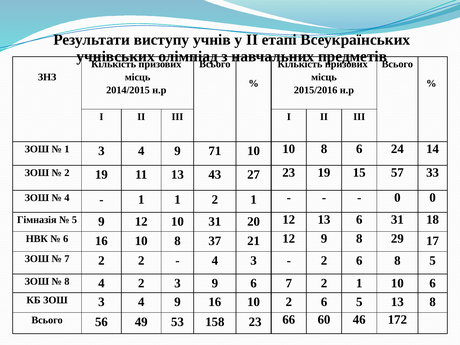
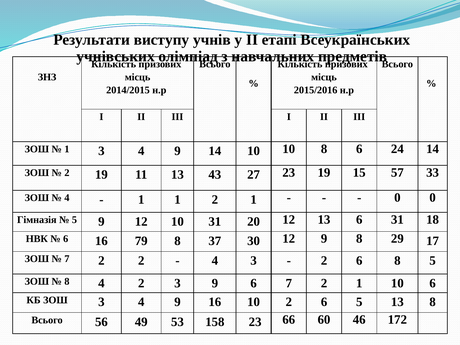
9 71: 71 -> 14 (215, 151)
6 16 10: 10 -> 79 (141, 241)
21: 21 -> 30 (254, 241)
